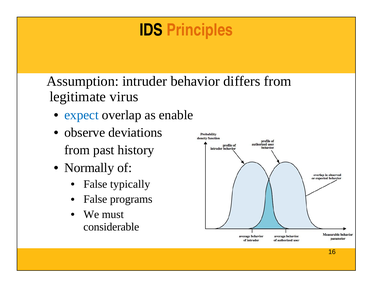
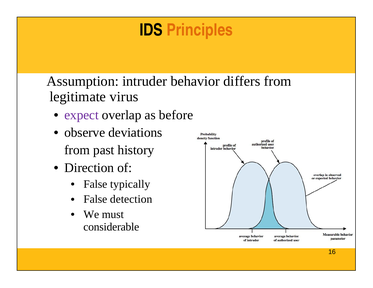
expect colour: blue -> purple (82, 115)
enable: enable -> before (176, 115)
Normally: Normally -> Direction (89, 168)
programs: programs -> detection (131, 199)
